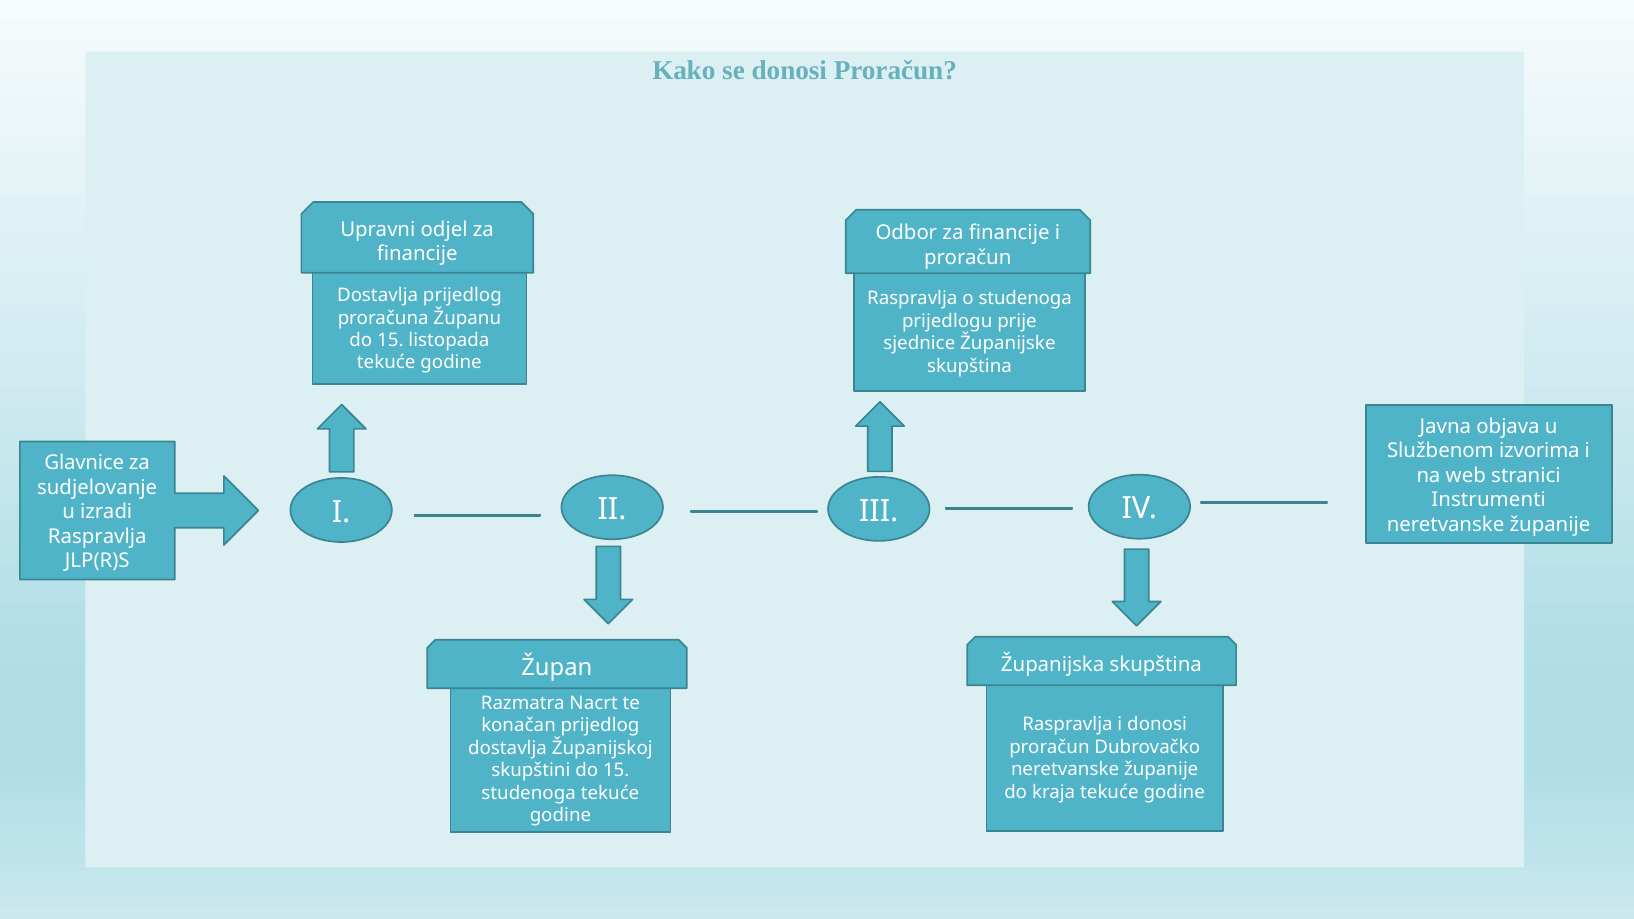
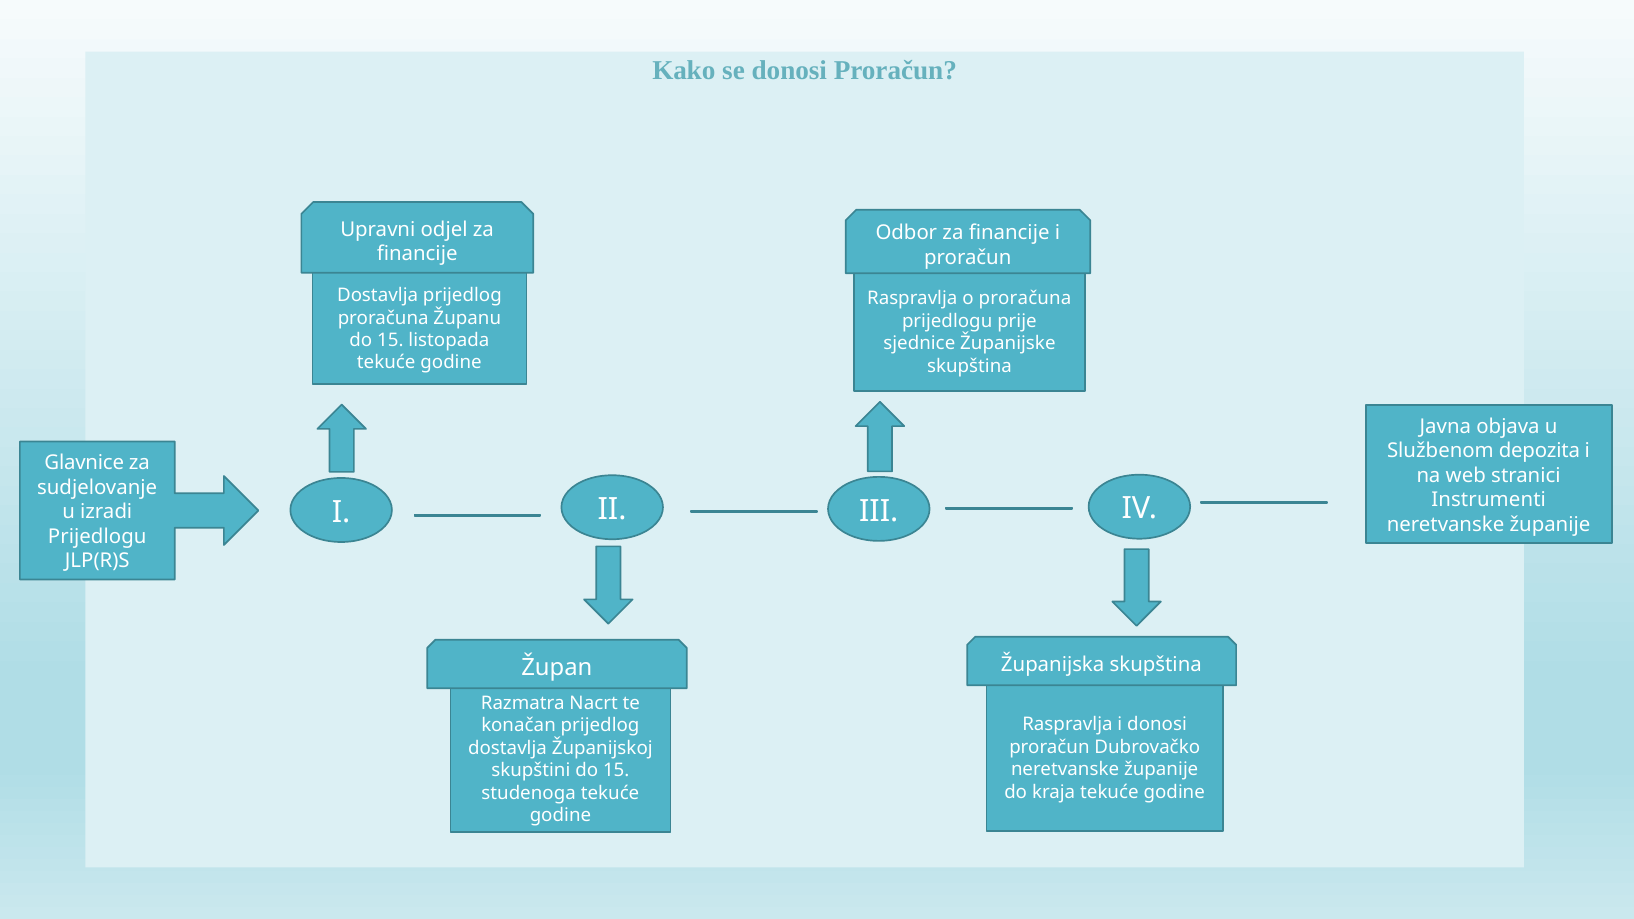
o studenoga: studenoga -> proračuna (1025, 299)
izvorima: izvorima -> depozita (1539, 451)
Raspravlja: Raspravlja -> Prijedlogu (97, 536)
